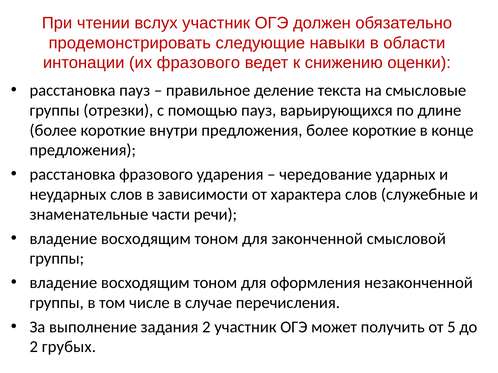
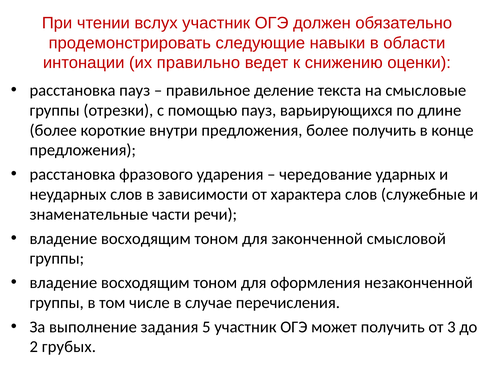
их фразового: фразового -> правильно (198, 63)
предложения более короткие: короткие -> получить (384, 130)
задания 2: 2 -> 5 (206, 327)
5: 5 -> 3 (451, 327)
